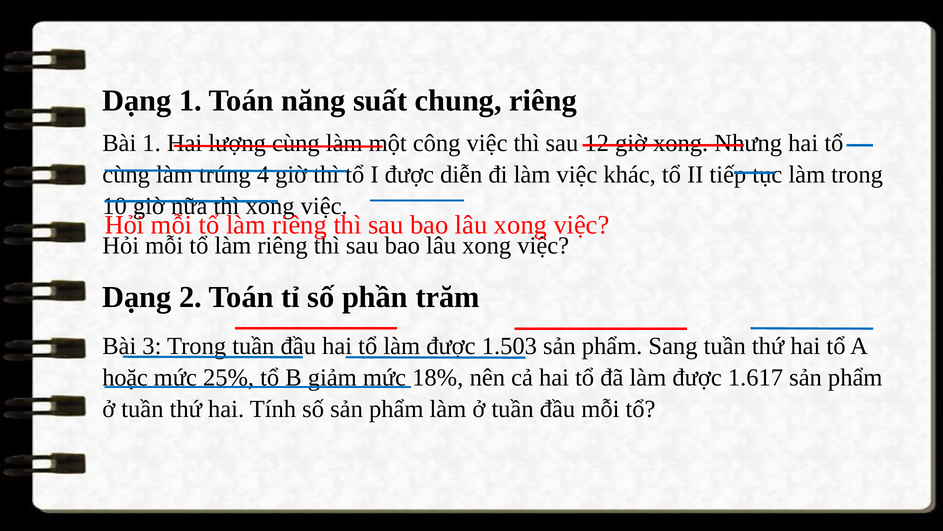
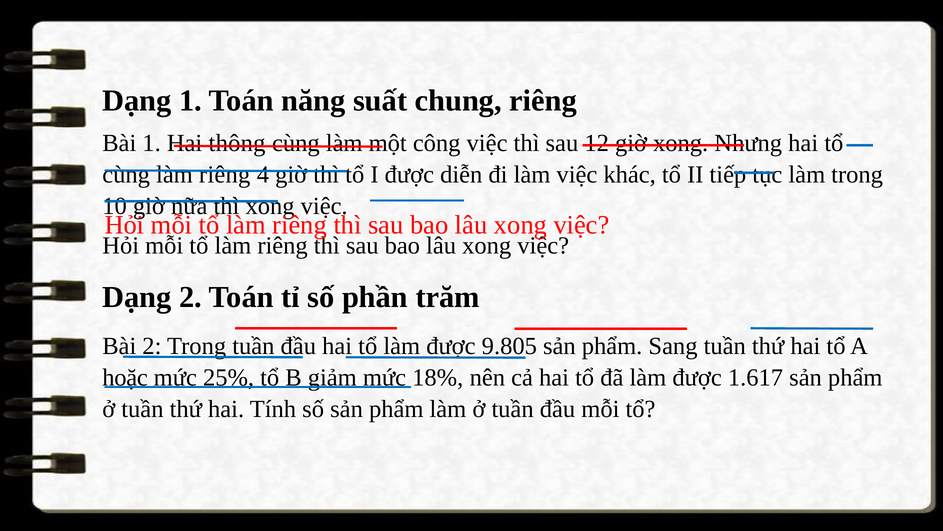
lượng: lượng -> thông (237, 143)
cùng làm trúng: trúng -> riêng (225, 174)
Bài 3: 3 -> 2 (152, 346)
1.503: 1.503 -> 9.805 (509, 346)
